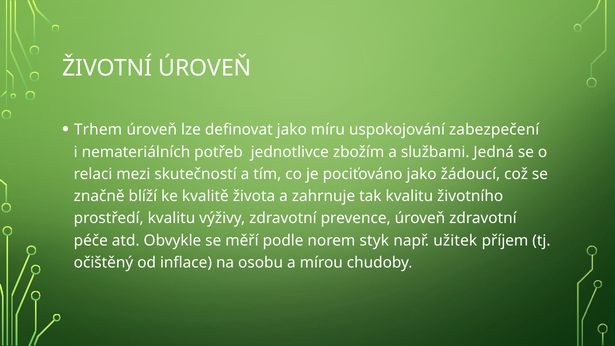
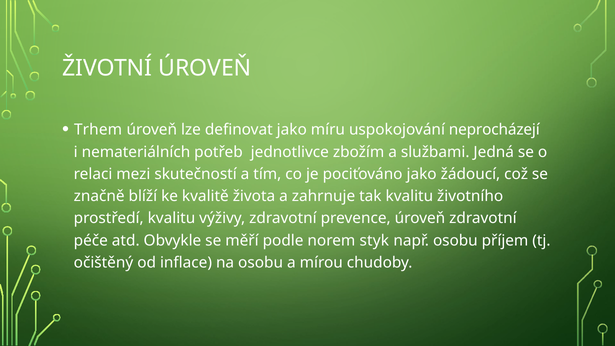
zabezpečení: zabezpečení -> neprocházejí (494, 130)
např užitek: užitek -> osobu (455, 240)
